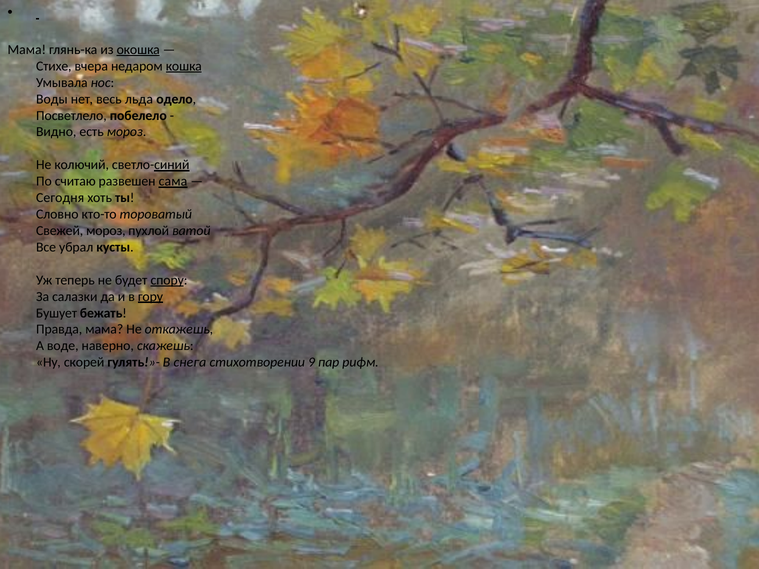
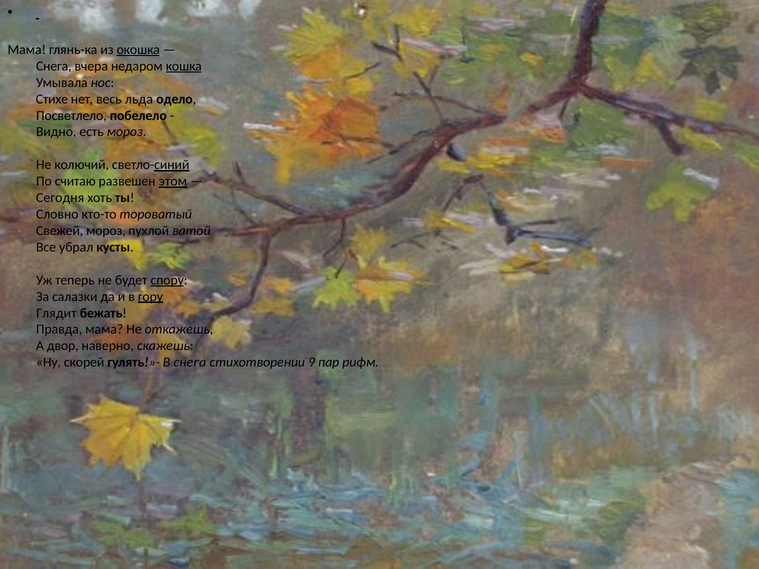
Стихе: Стихе -> Снега (54, 66)
Воды: Воды -> Стихе (52, 99)
сама: сама -> этом (173, 181)
Бушует: Бушует -> Глядит (56, 313)
воде: воде -> двор (63, 346)
